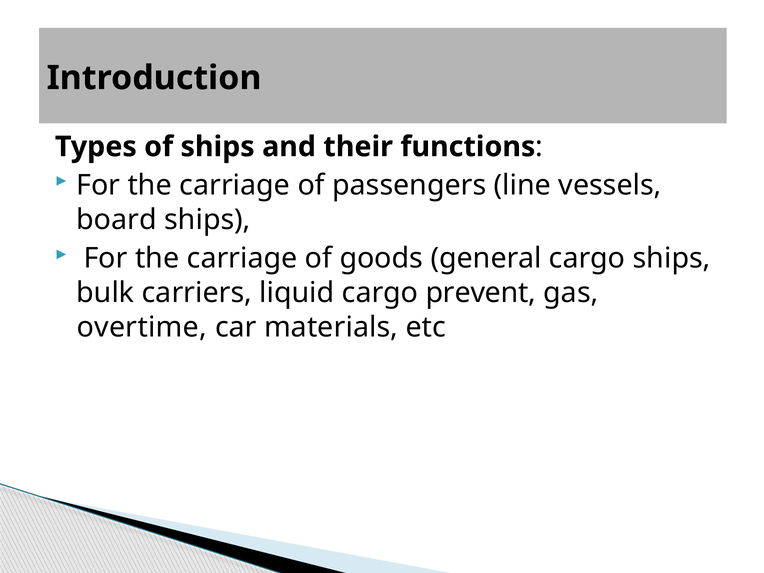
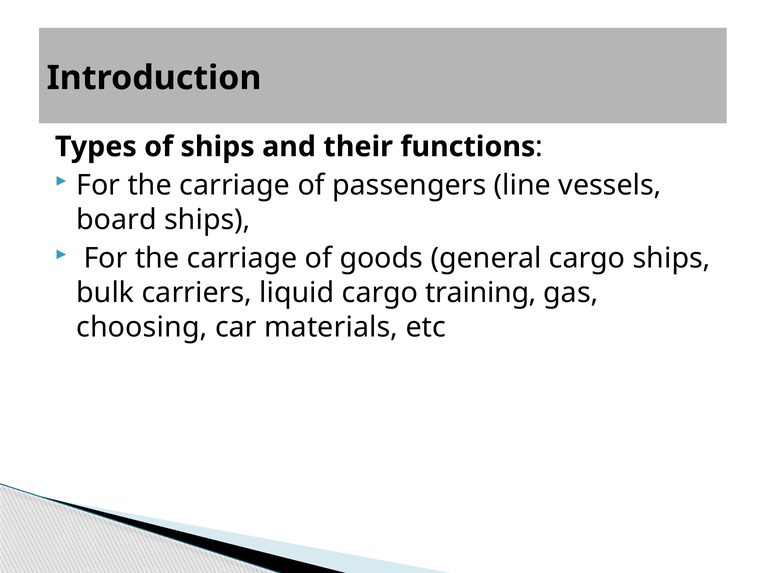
prevent: prevent -> training (481, 293)
overtime: overtime -> choosing (142, 327)
